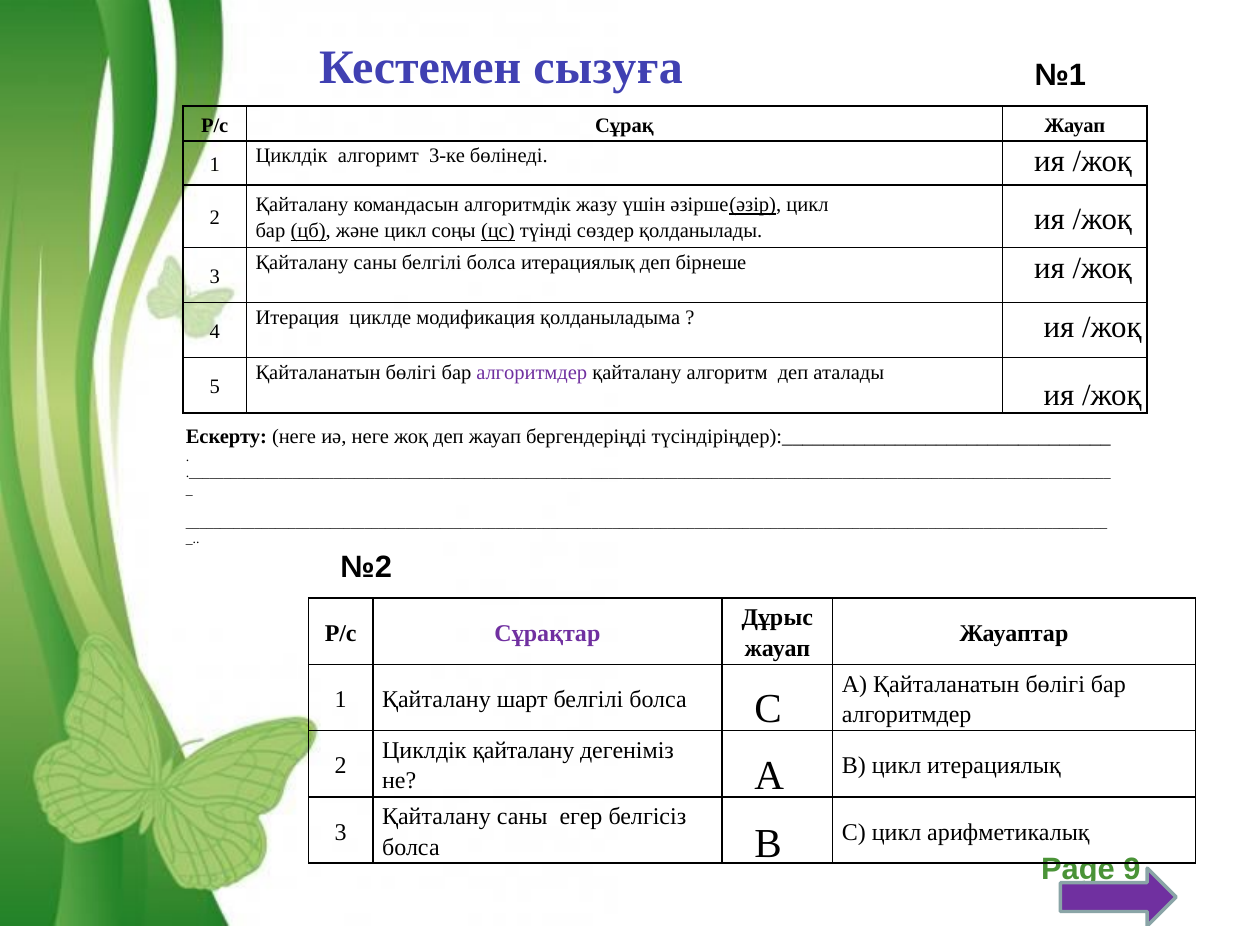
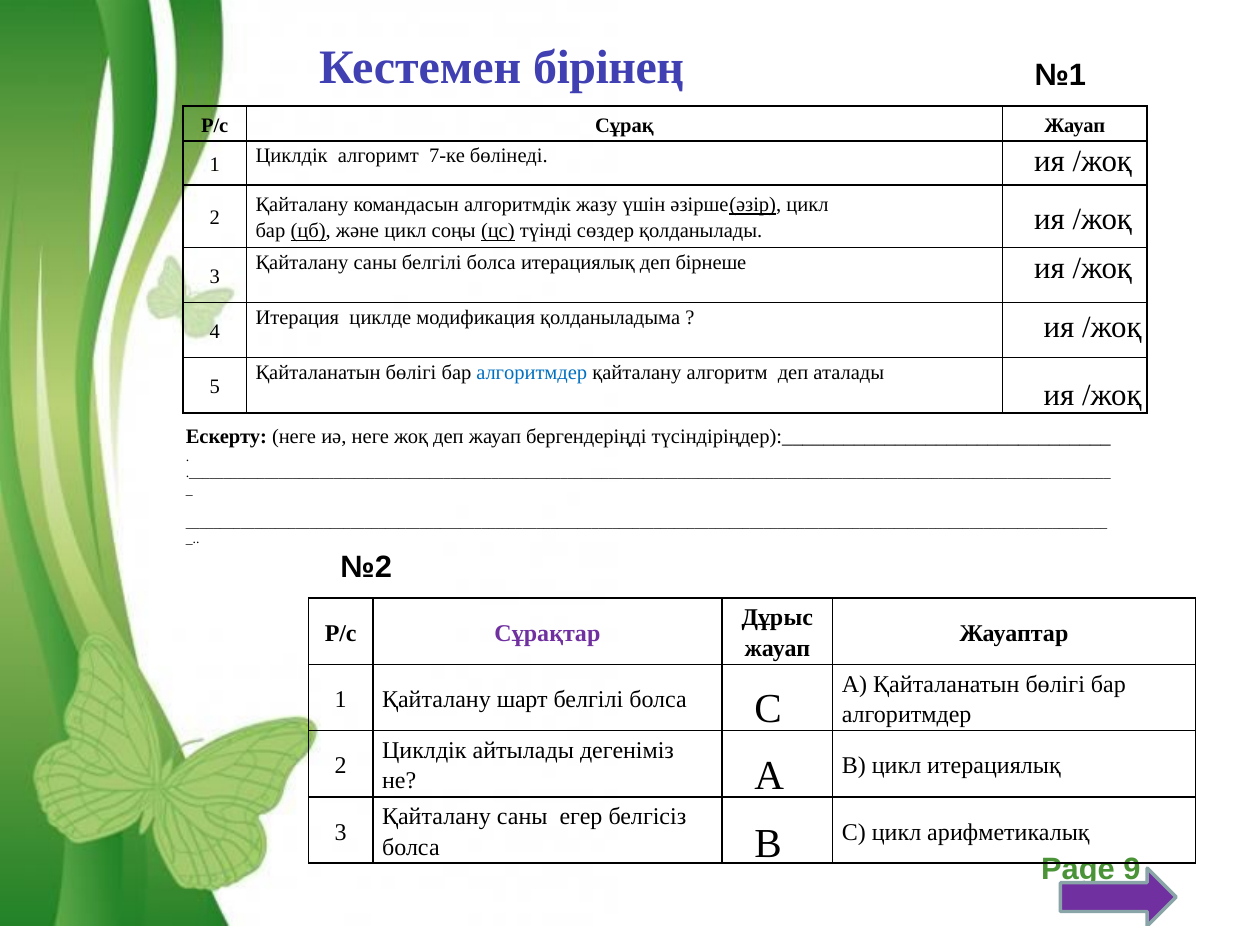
сызуға: сызуға -> бірінең (609, 67)
3-ке: 3-ке -> 7-ке (447, 156)
алгоритмдер colour: purple -> blue (532, 373)
Циклдік қайталану: қайталану -> айтылады (523, 750)
